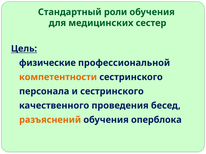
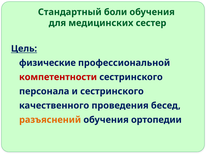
роли: роли -> боли (116, 12)
компетентности colour: orange -> red (58, 77)
оперблока: оперблока -> ортопедии (156, 120)
